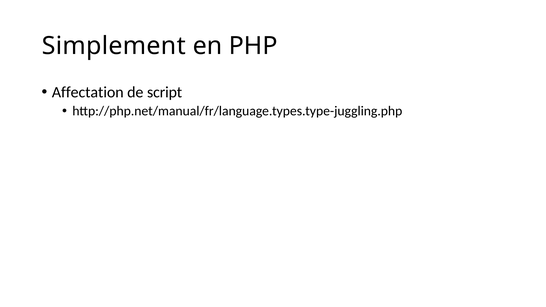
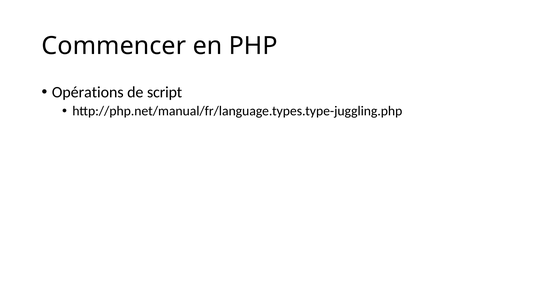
Simplement: Simplement -> Commencer (114, 46)
Affectation: Affectation -> Opérations (88, 92)
